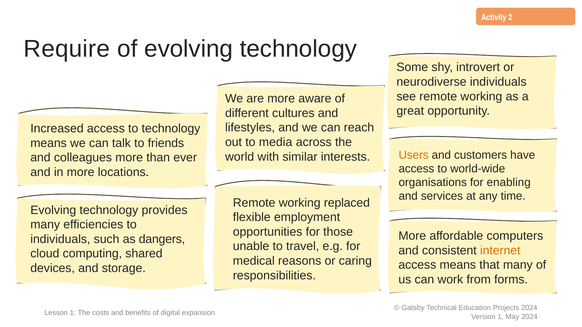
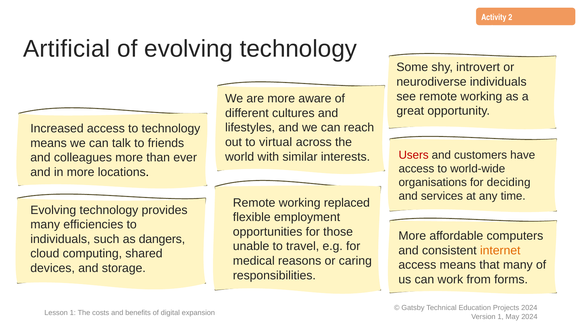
Require: Require -> Artificial (67, 49)
media: media -> virtual (276, 142)
Users colour: orange -> red (414, 155)
enabling: enabling -> deciding (509, 183)
